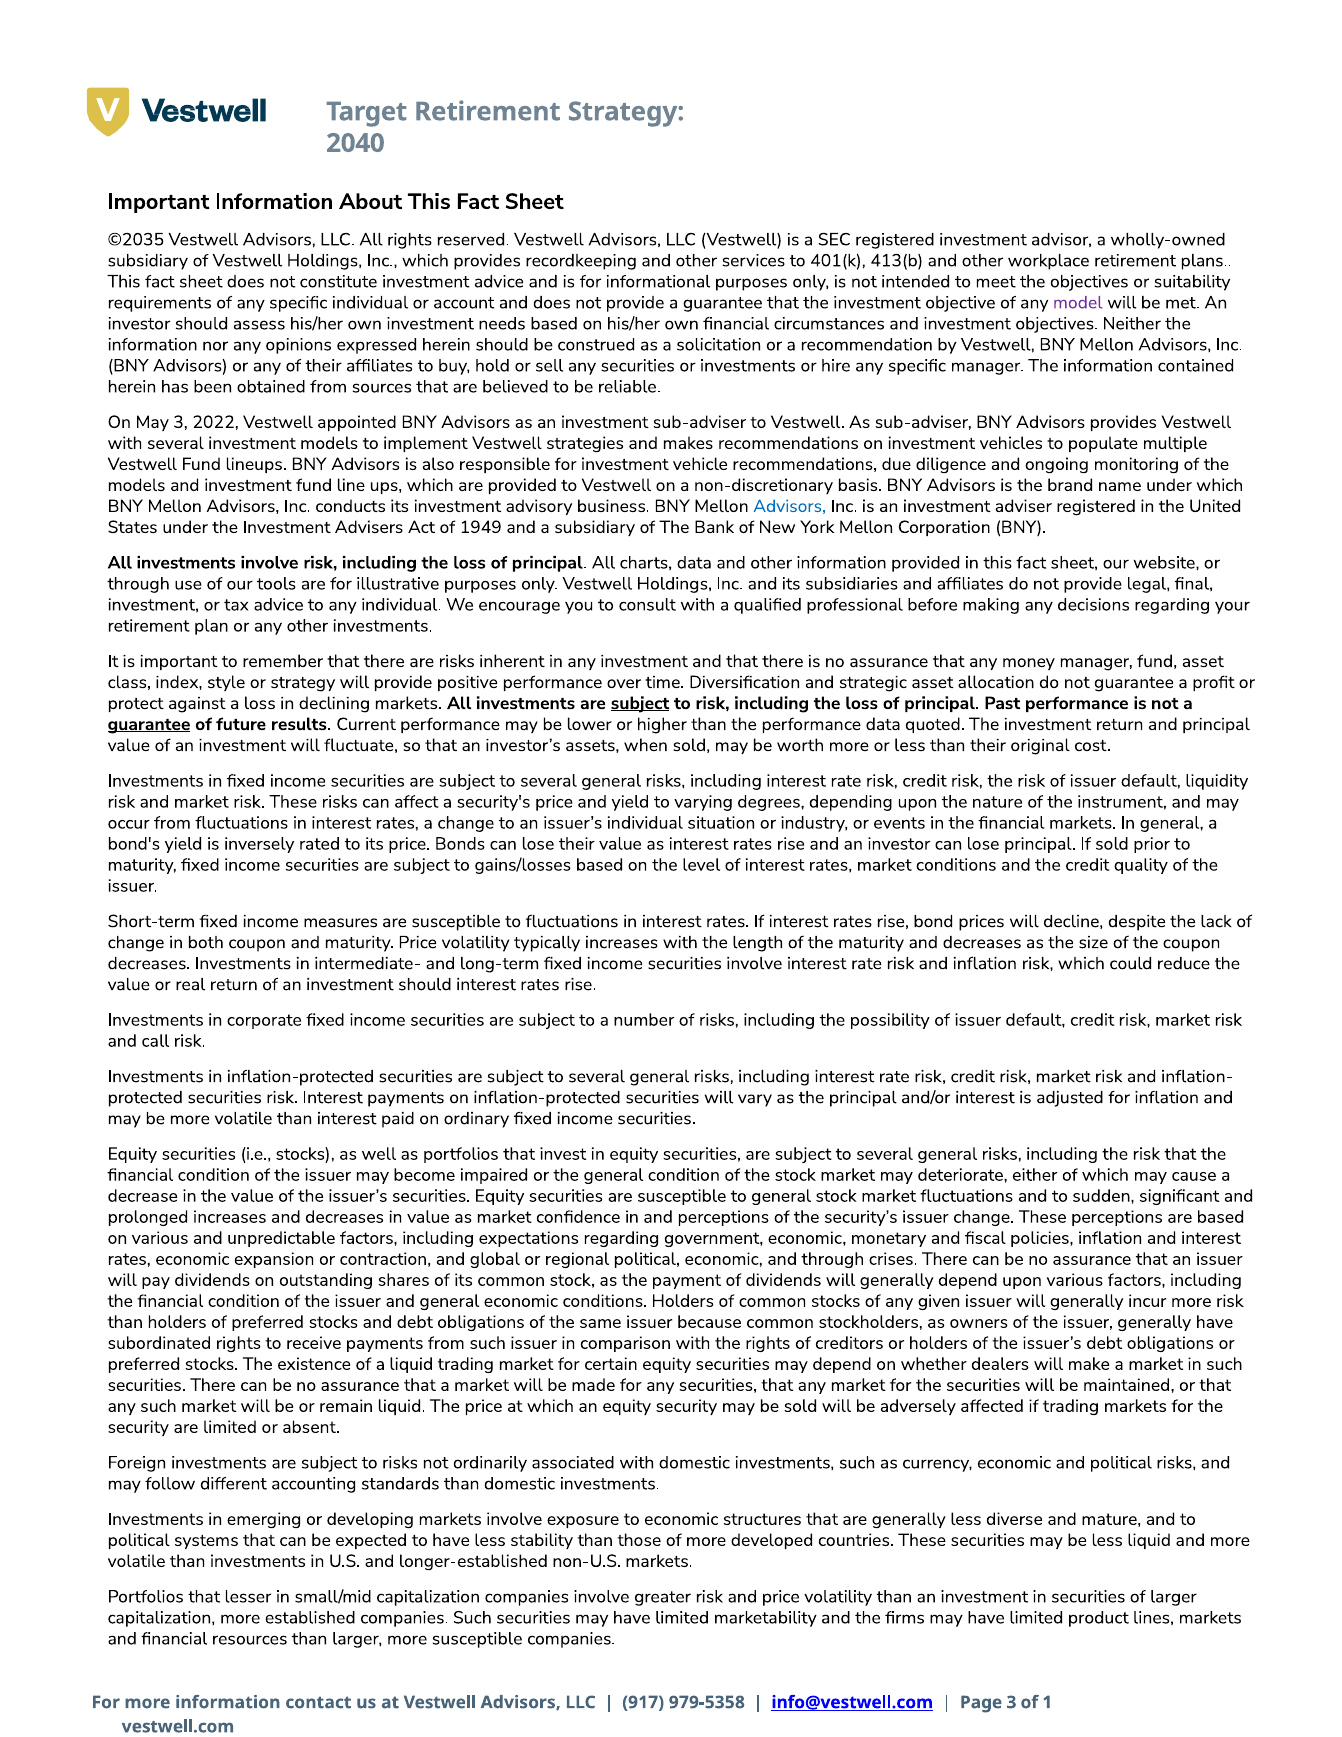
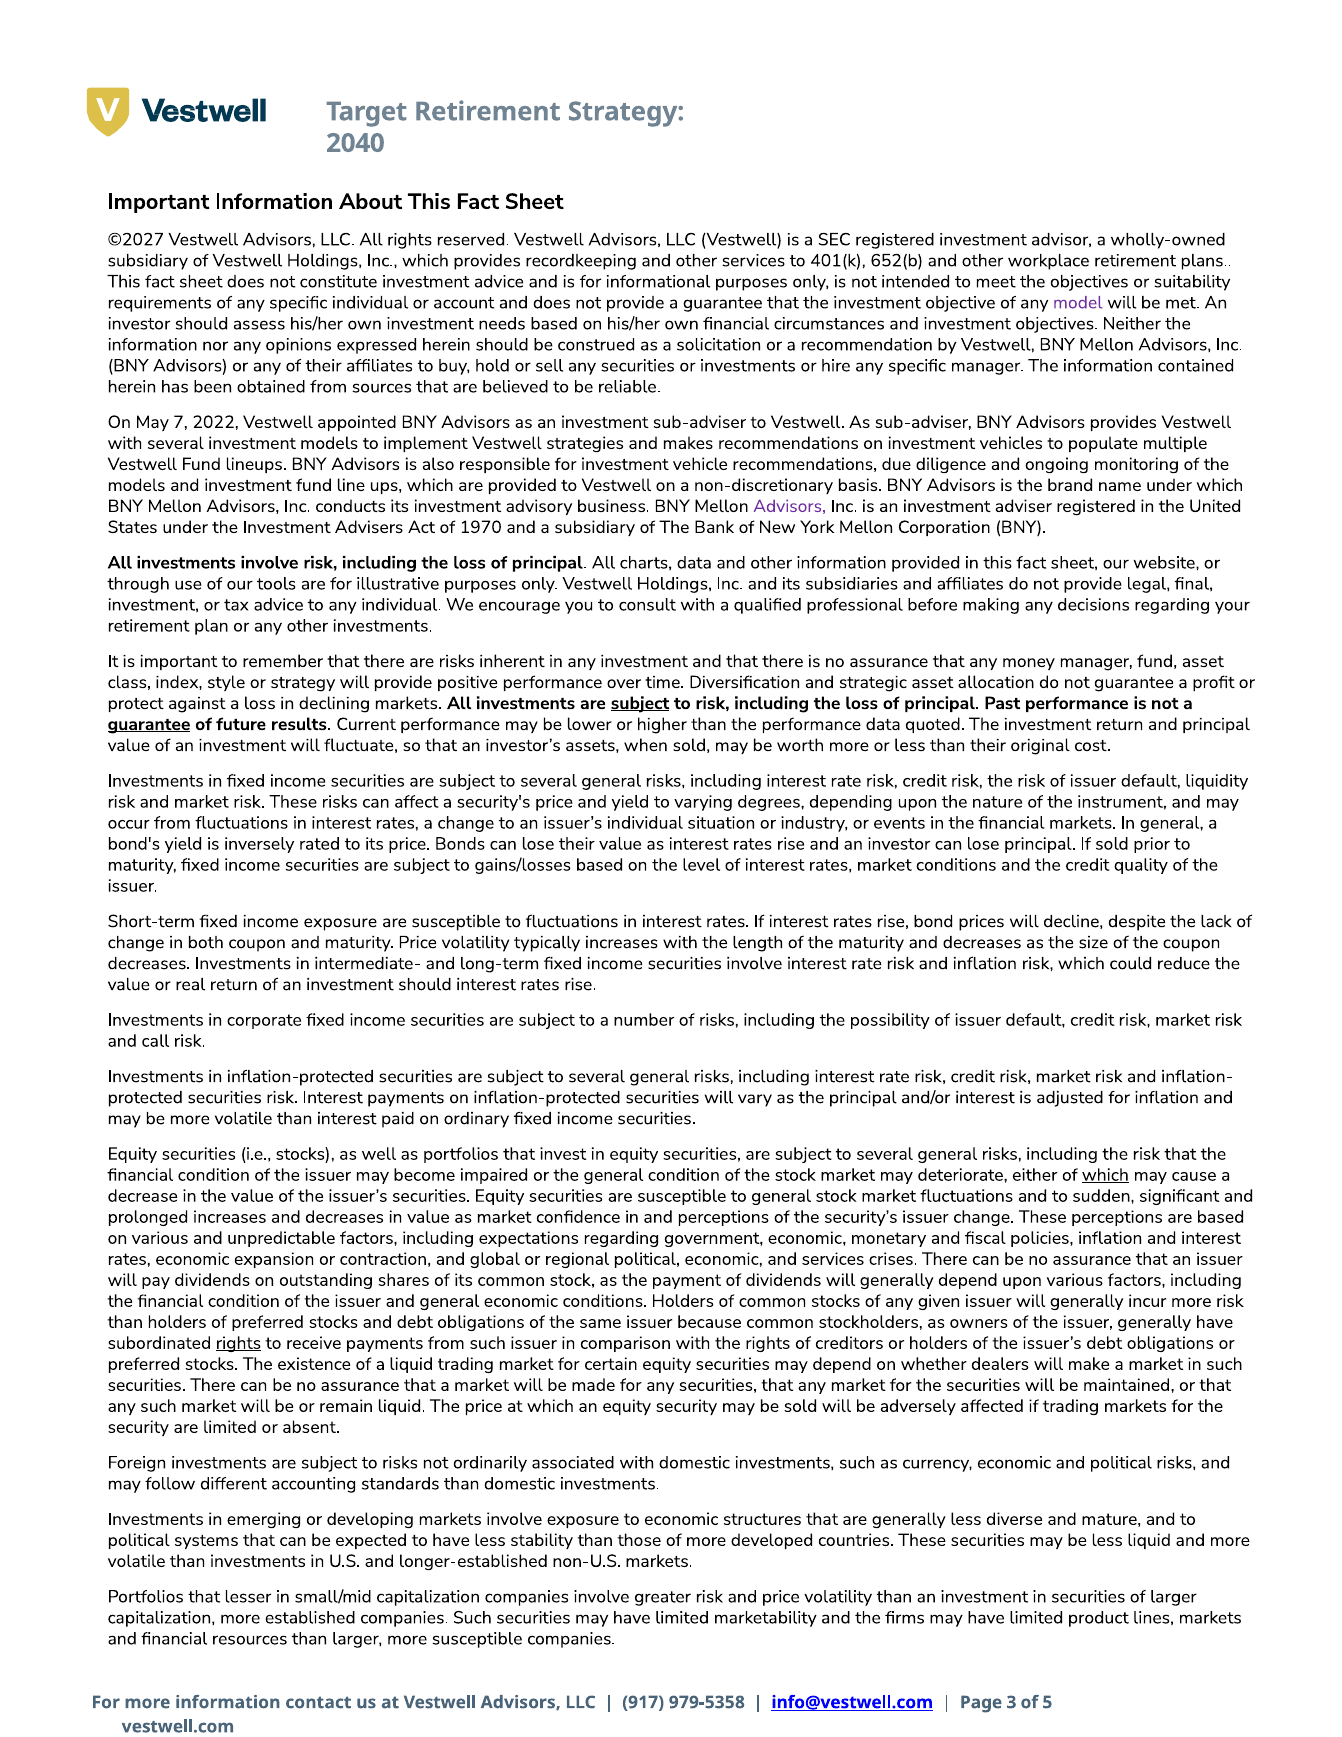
©2035: ©2035 -> ©2027 (136, 239)
413(b: 413(b -> 652(b (897, 261)
May 3: 3 -> 7 (181, 422)
Advisors colour: blue -> purple (790, 506)
1949: 1949 -> 1970 (481, 527)
income measures: measures -> exposure (340, 921)
which underline: none -> present (1105, 1175)
and through: through -> services (833, 1259)
rights underline: none -> present (238, 1343)
1: 1 -> 5 (1047, 1702)
